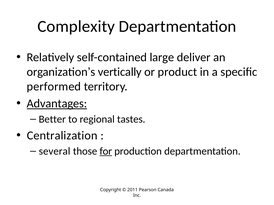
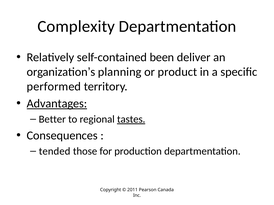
large: large -> been (162, 57)
vertically: vertically -> planning (120, 72)
tastes underline: none -> present (131, 120)
Centralization: Centralization -> Consequences (62, 136)
several: several -> tended (55, 151)
for underline: present -> none (106, 151)
